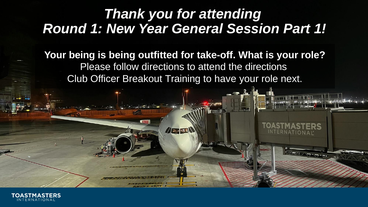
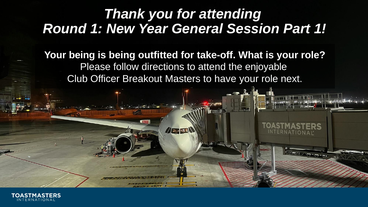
the directions: directions -> enjoyable (266, 67)
Training: Training -> Masters (183, 79)
